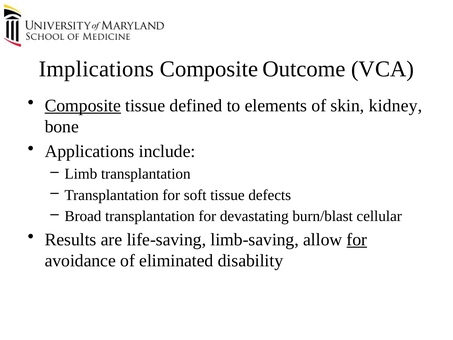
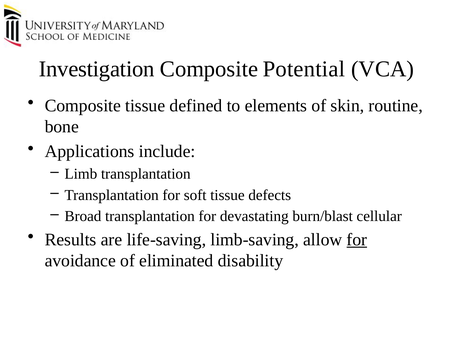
Implications: Implications -> Investigation (97, 69)
Outcome: Outcome -> Potential (304, 69)
Composite underline: present -> none (83, 105)
kidney: kidney -> routine (396, 105)
